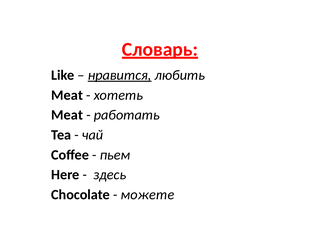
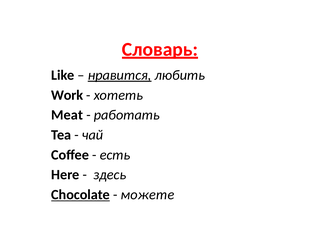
Meat: Meat -> Work (67, 95)
пьем: пьем -> есть (115, 155)
Chocolate underline: none -> present (81, 195)
